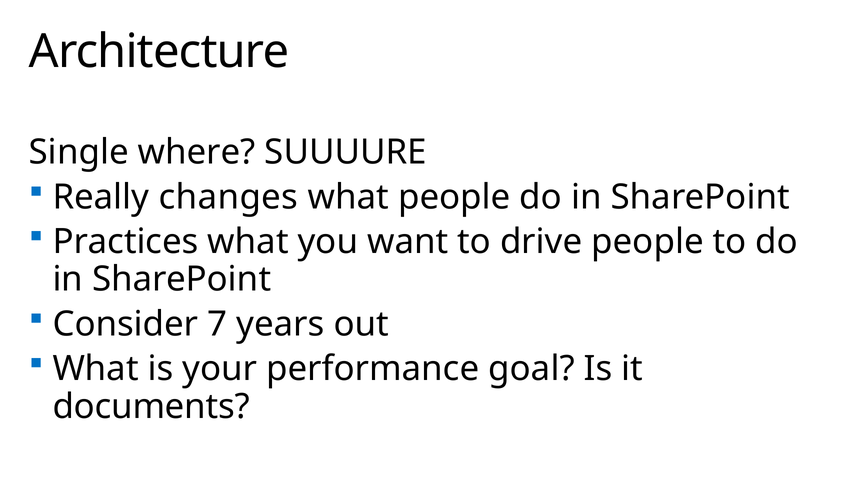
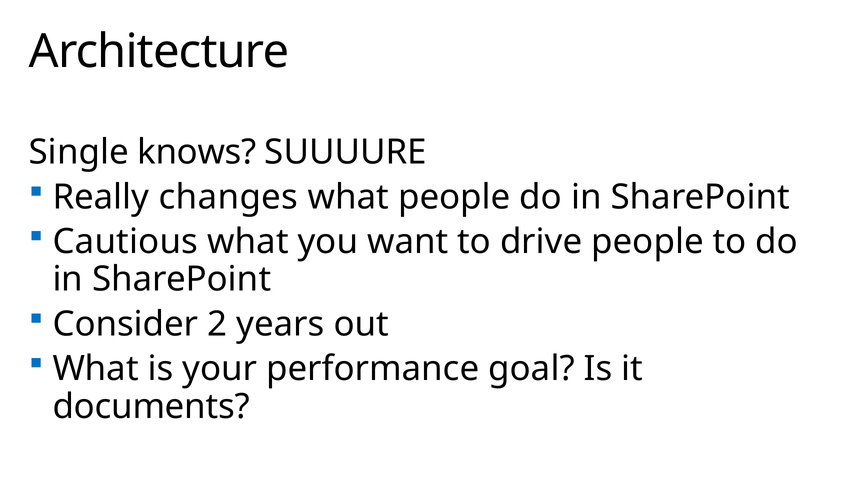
where: where -> knows (197, 152)
Practices: Practices -> Cautious (125, 242)
7: 7 -> 2 (217, 324)
